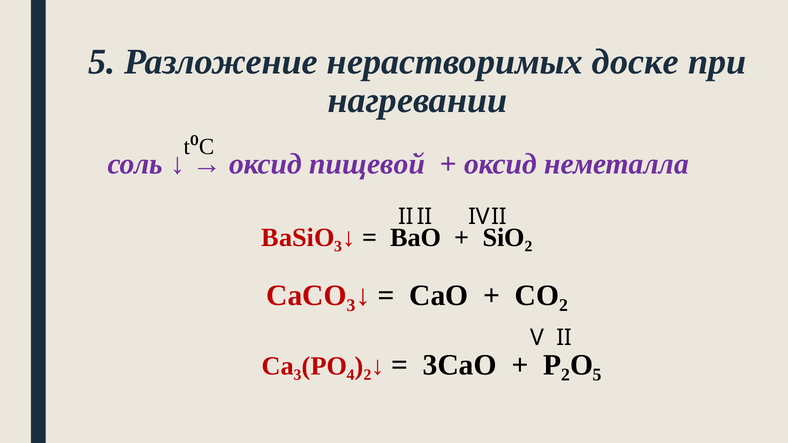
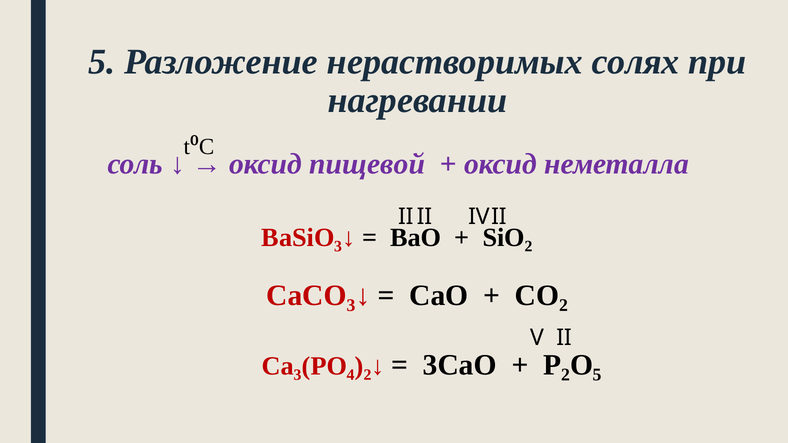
доске: доске -> солях (636, 62)
